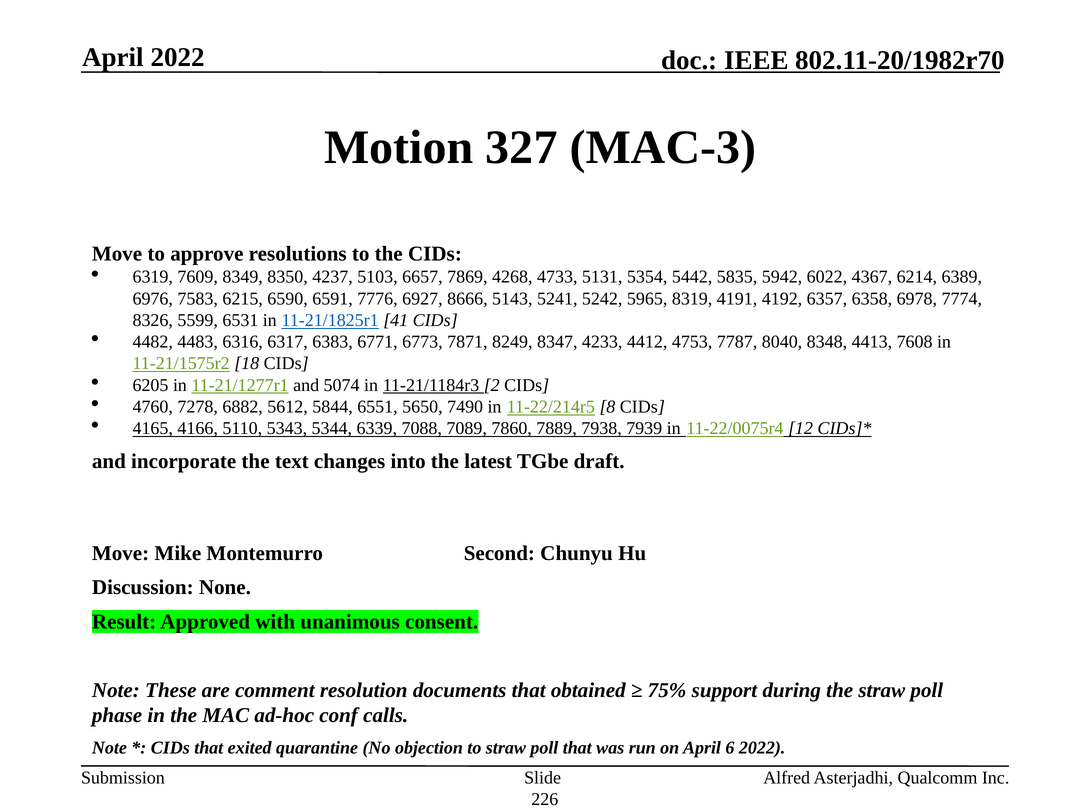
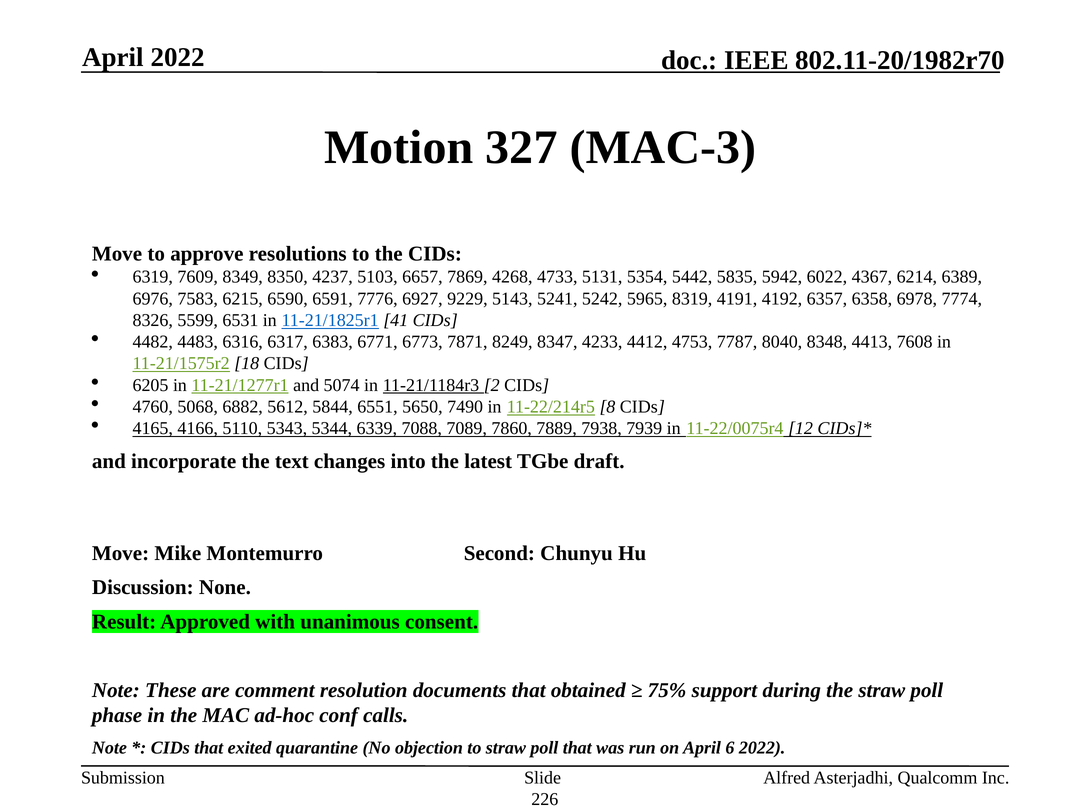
8666: 8666 -> 9229 (467, 299)
7278: 7278 -> 5068 (198, 407)
